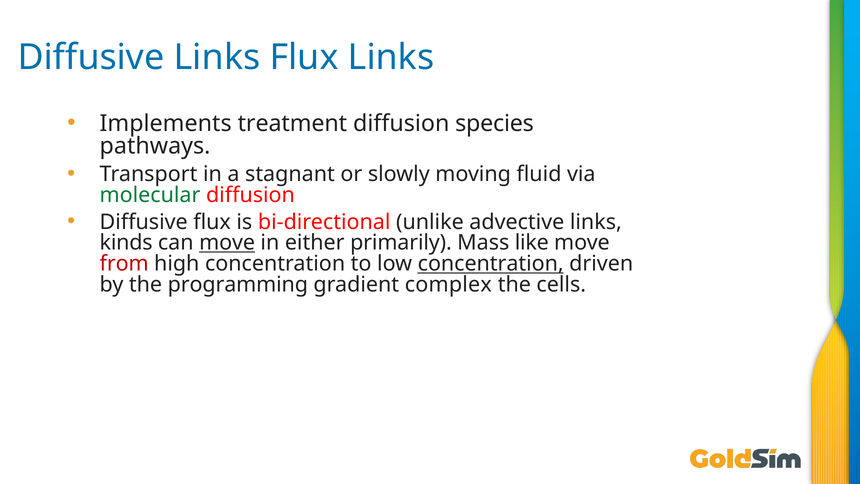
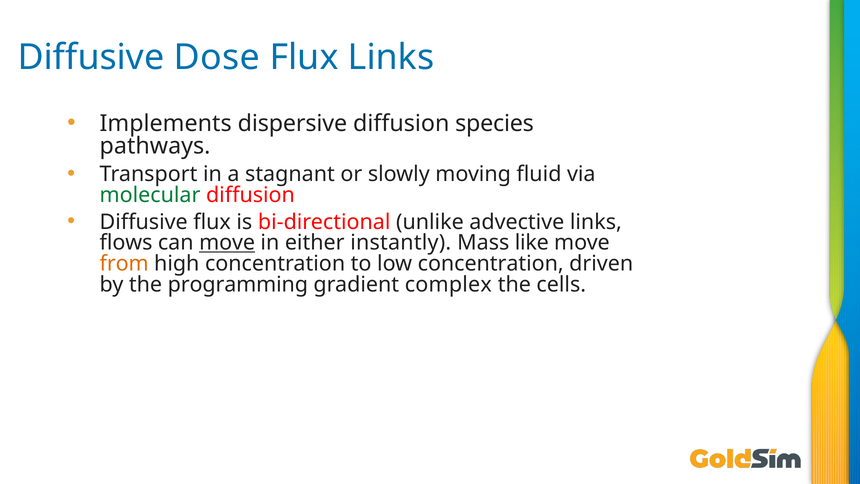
Diffusive Links: Links -> Dose (217, 57)
treatment: treatment -> dispersive (292, 123)
kinds: kinds -> flows (126, 243)
primarily: primarily -> instantly (401, 243)
from colour: red -> orange (124, 264)
concentration underline: present -> none (491, 264)
